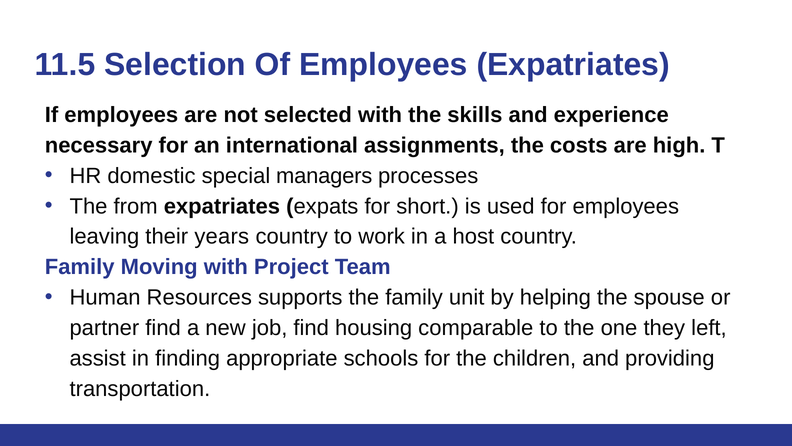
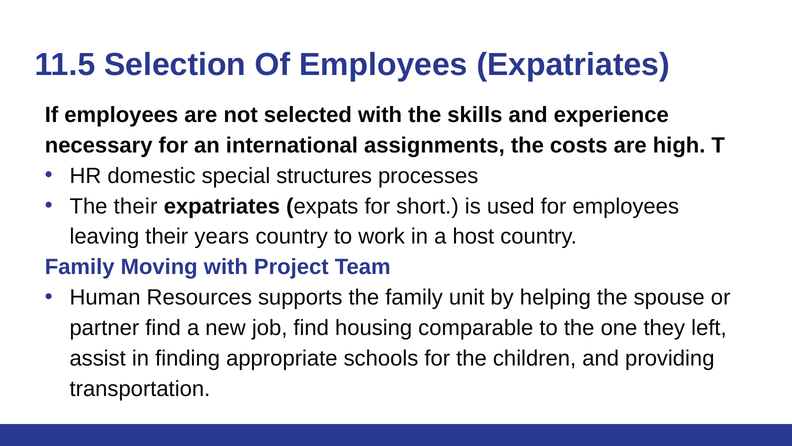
managers: managers -> structures (324, 176)
The from: from -> their (135, 206)
